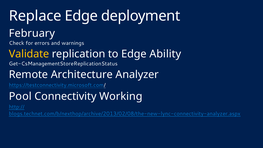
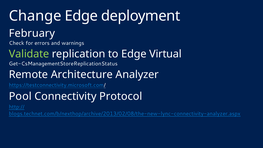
Replace: Replace -> Change (35, 16)
Validate colour: yellow -> light green (29, 54)
Ability: Ability -> Virtual (165, 54)
Working: Working -> Protocol (121, 96)
